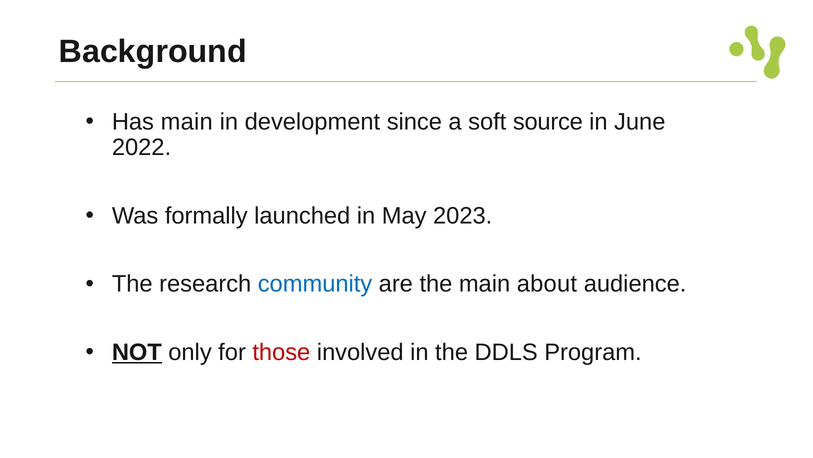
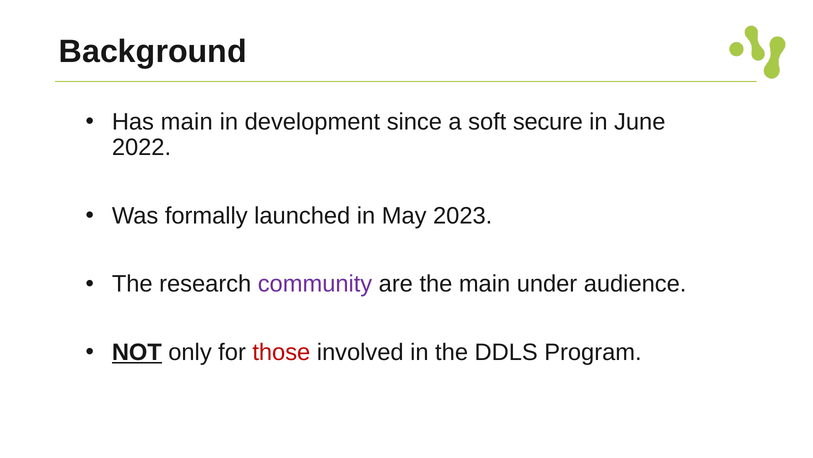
source: source -> secure (548, 122)
community colour: blue -> purple (315, 284)
about: about -> under (547, 284)
